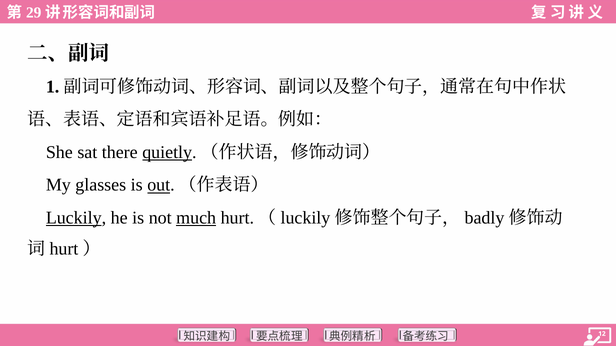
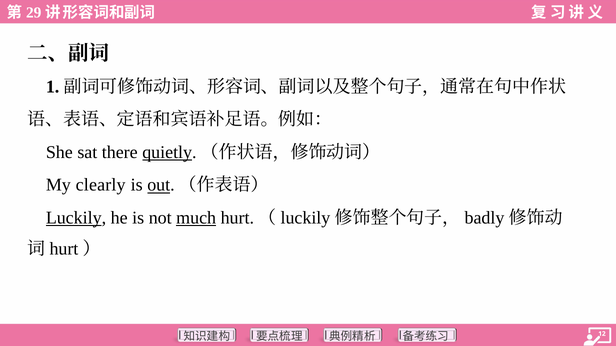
glasses: glasses -> clearly (101, 185)
